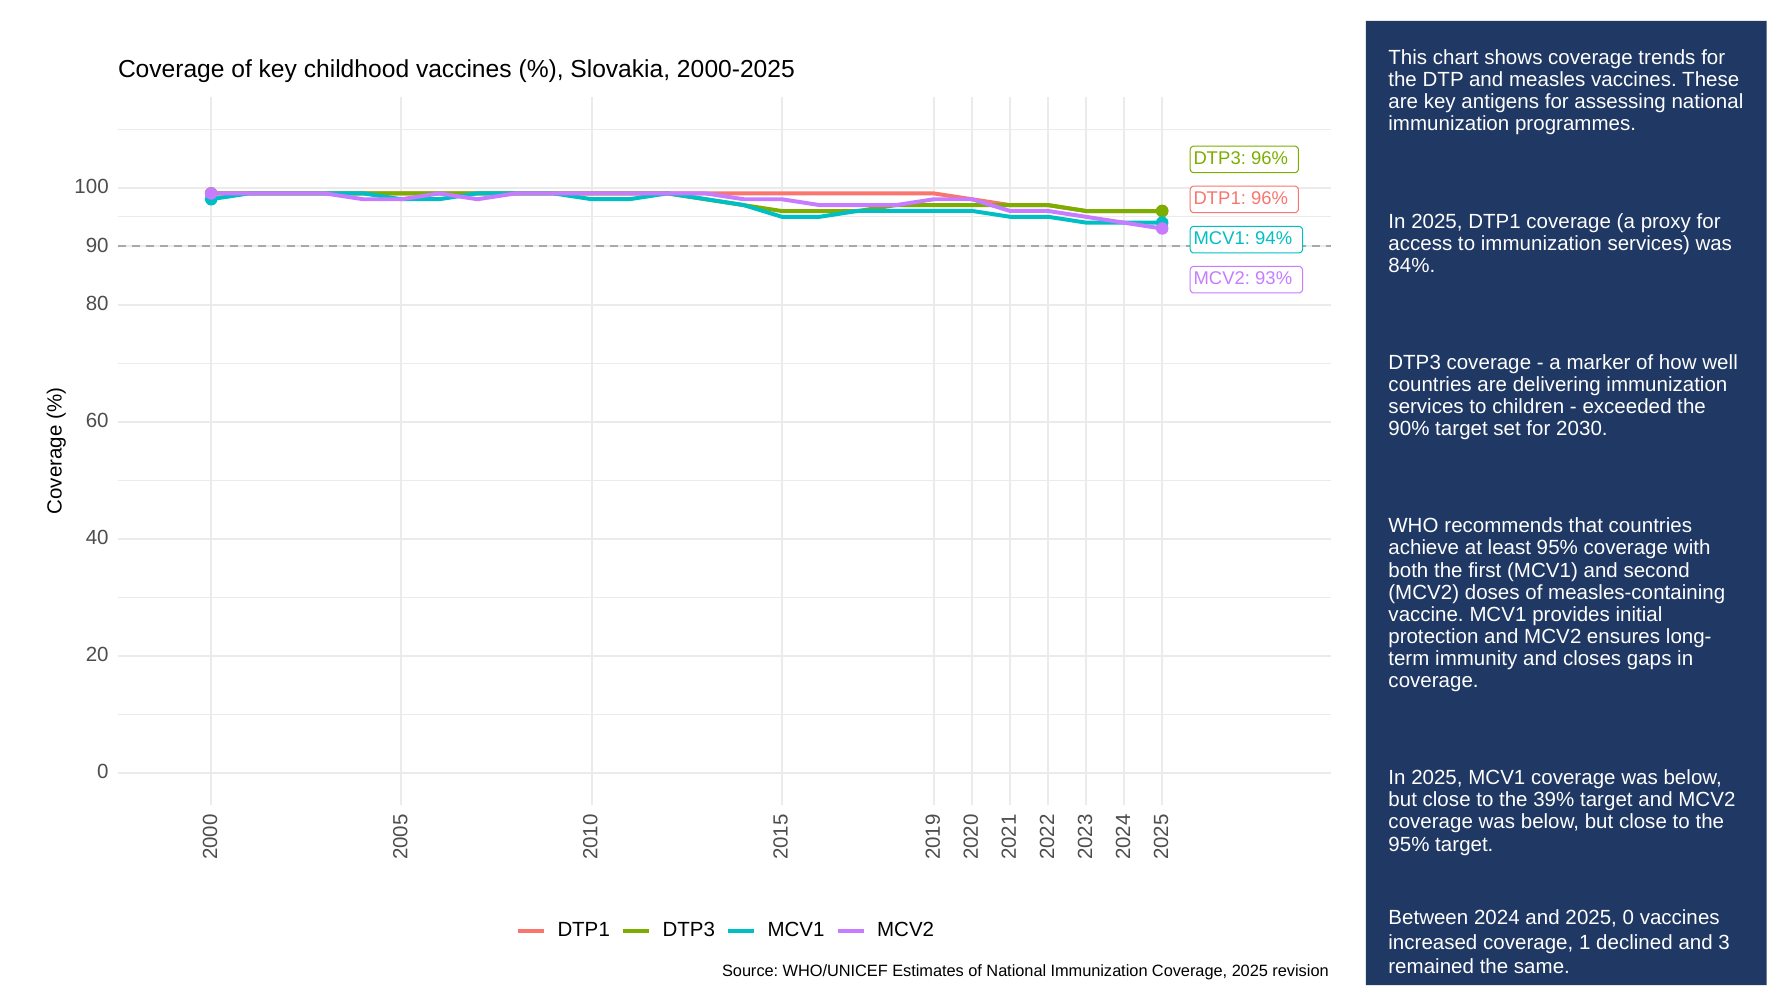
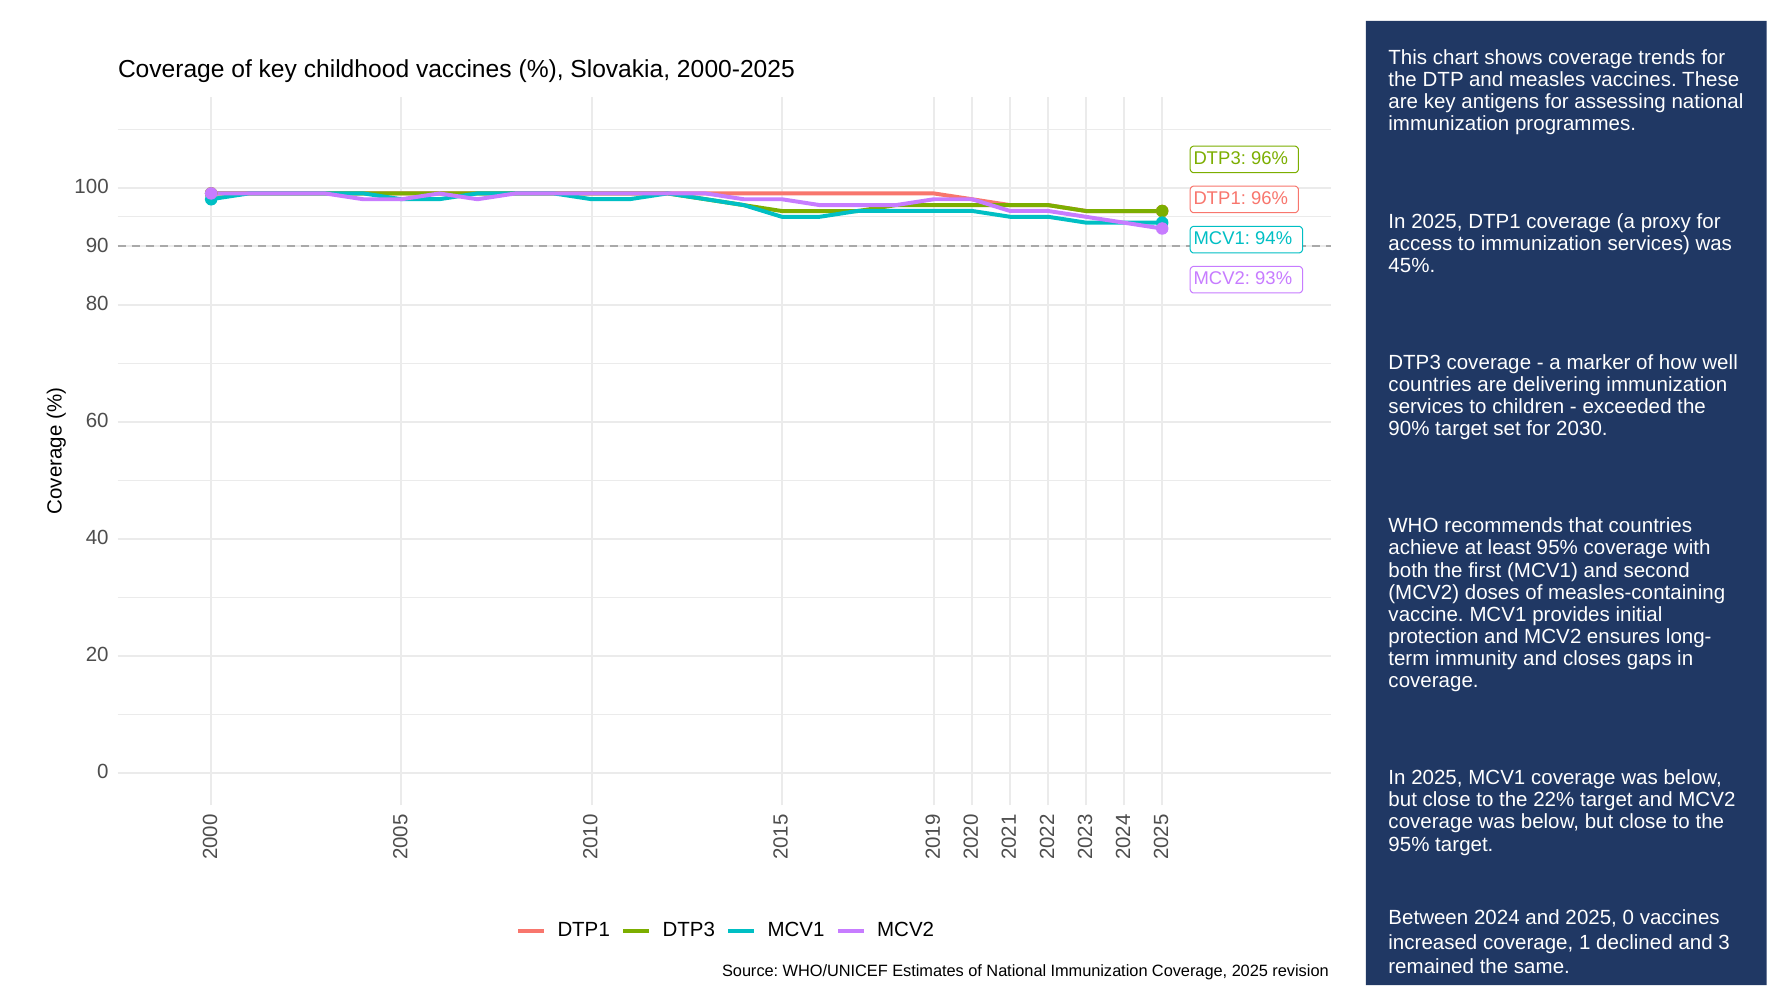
84%: 84% -> 45% (1412, 266)
39%: 39% -> 22% (1554, 800)
